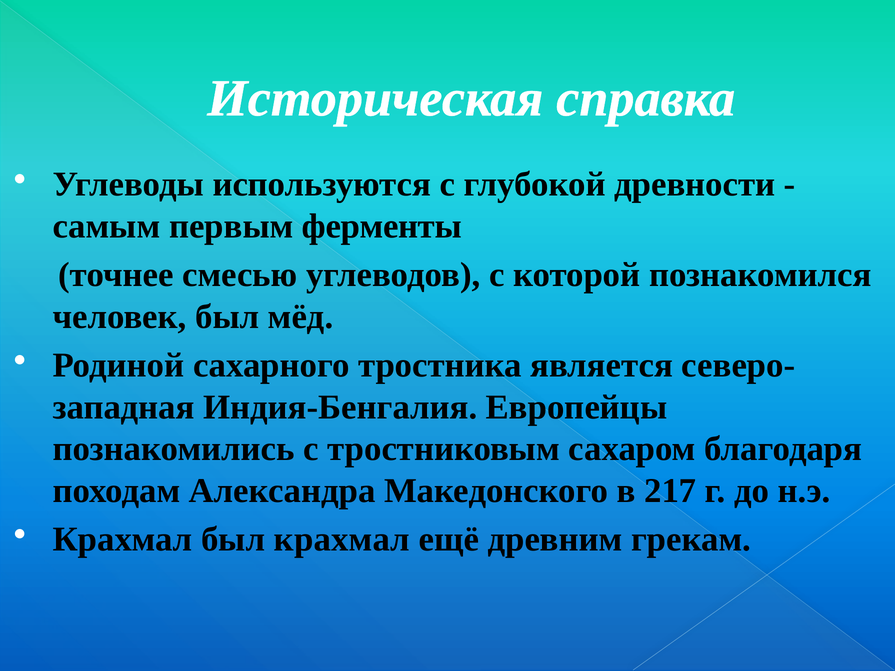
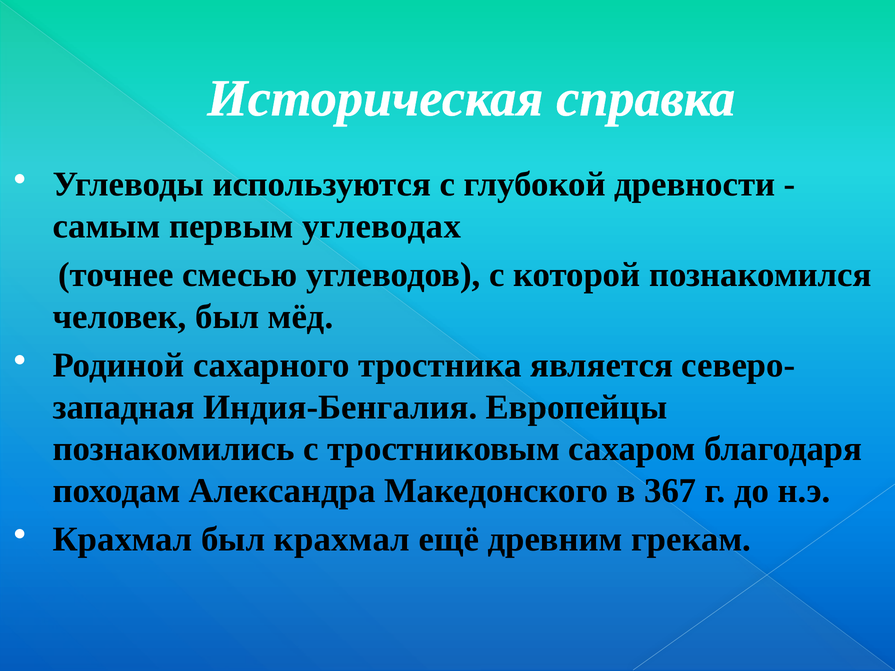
ферменты: ферменты -> углеводах (381, 226)
217: 217 -> 367 (670, 491)
